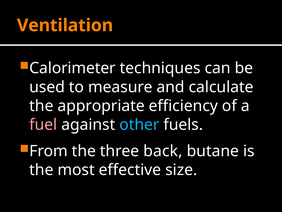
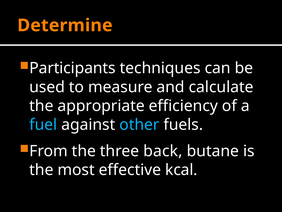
Ventilation: Ventilation -> Determine (65, 25)
Calorimeter: Calorimeter -> Participants (72, 68)
fuel colour: pink -> light blue (43, 124)
size: size -> kcal (181, 170)
